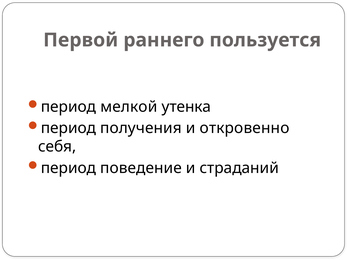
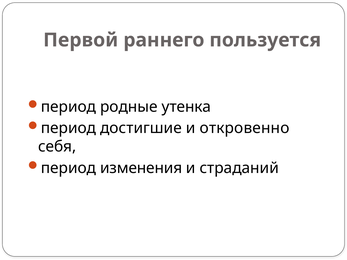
мелкой: мелкой -> родные (129, 107)
получения: получения -> достигшие (141, 128)
поведение: поведение -> изменения (141, 168)
